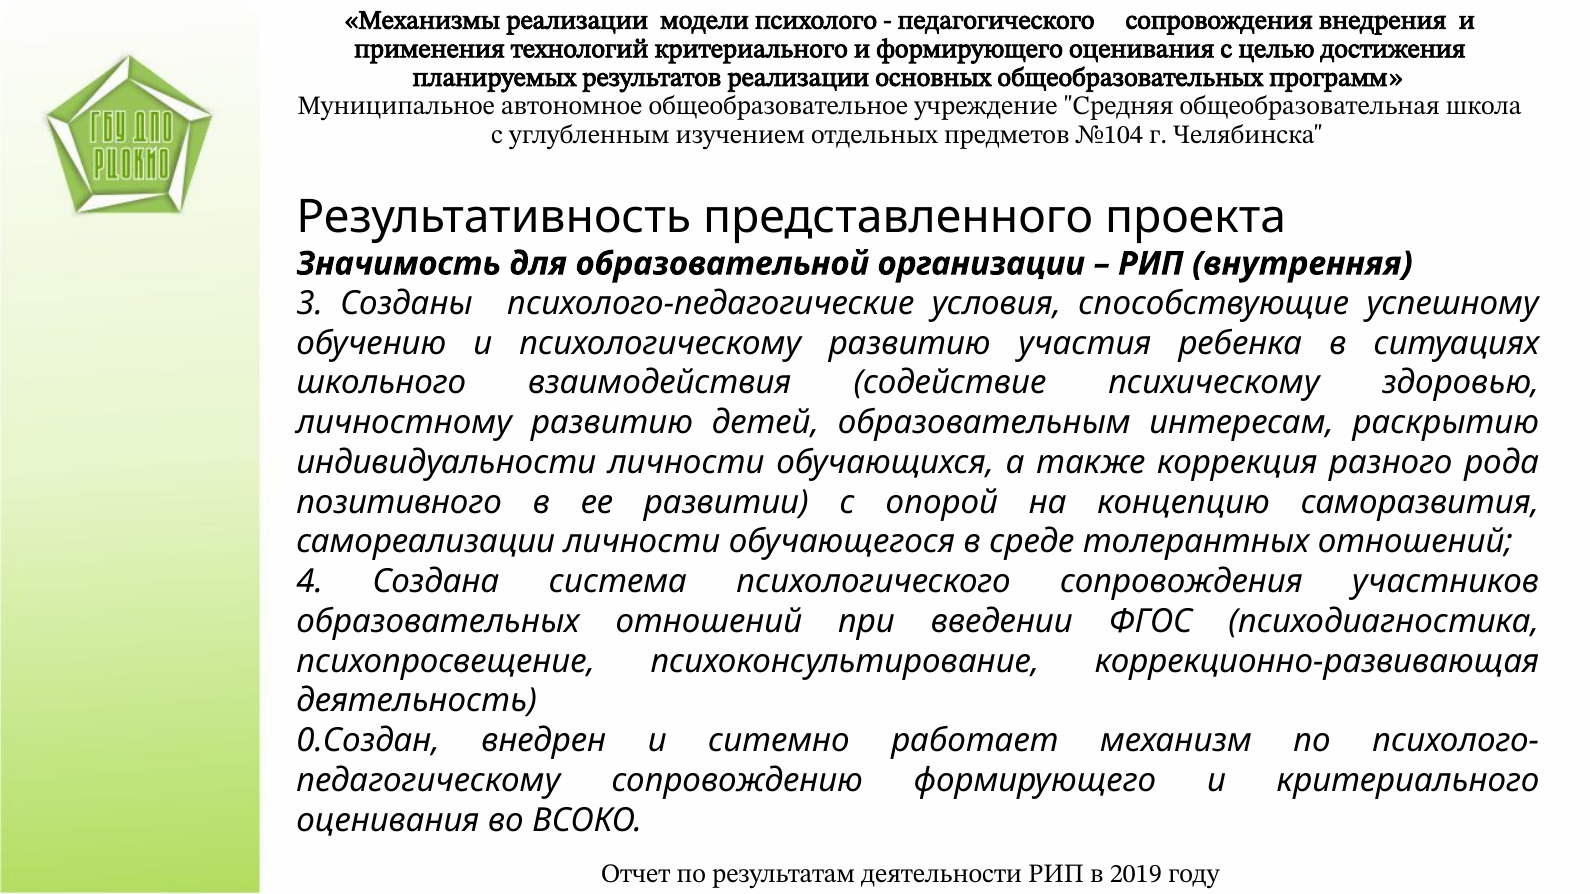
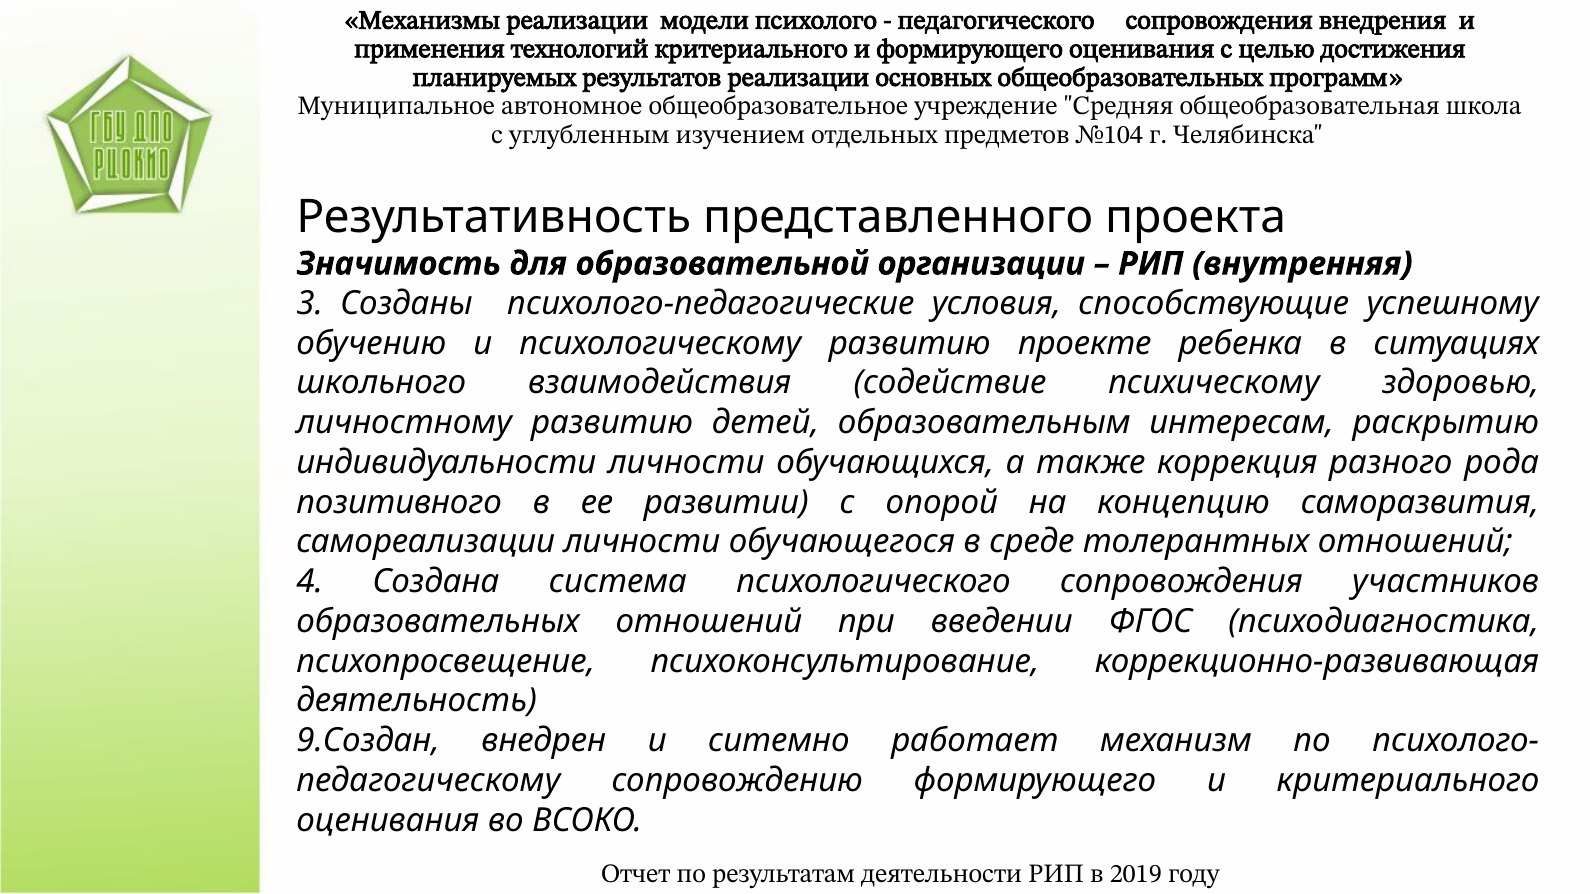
участия: участия -> проекте (1085, 343)
0.Создан: 0.Создан -> 9.Создан (368, 741)
